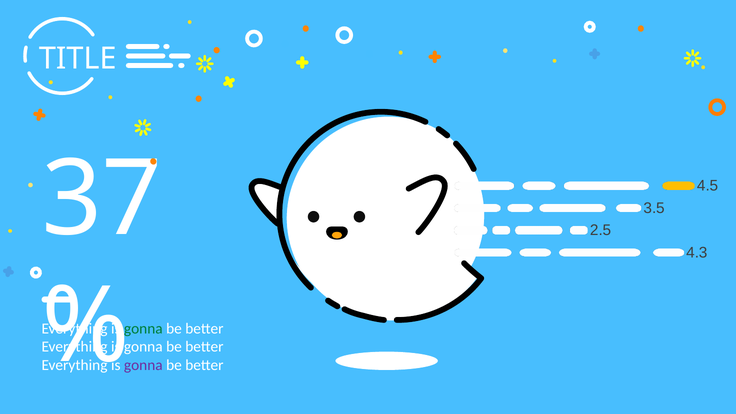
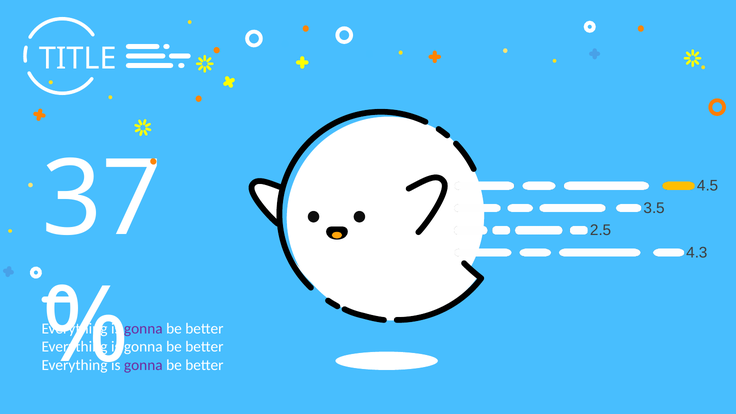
gonna colour: green -> purple (143, 329)
